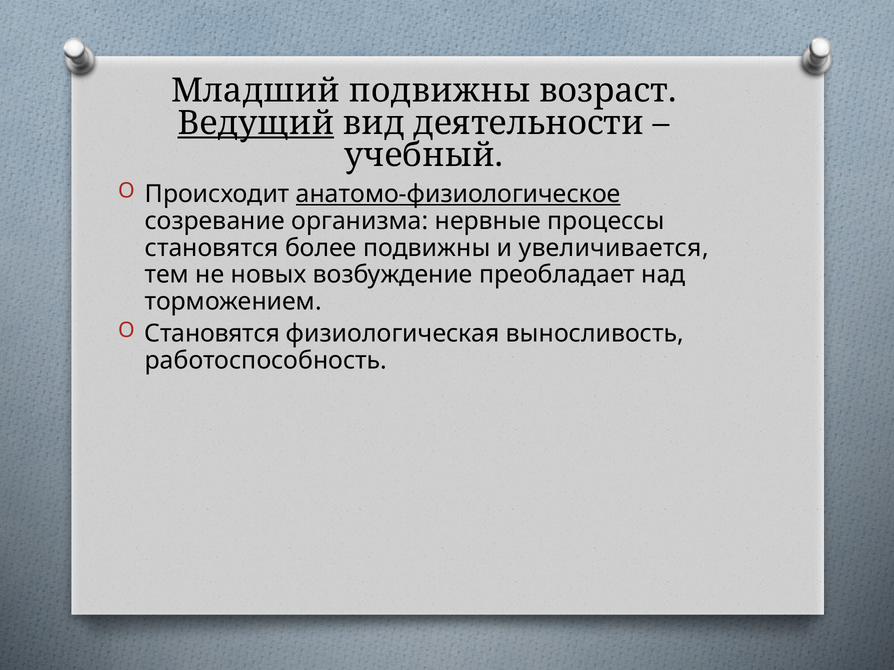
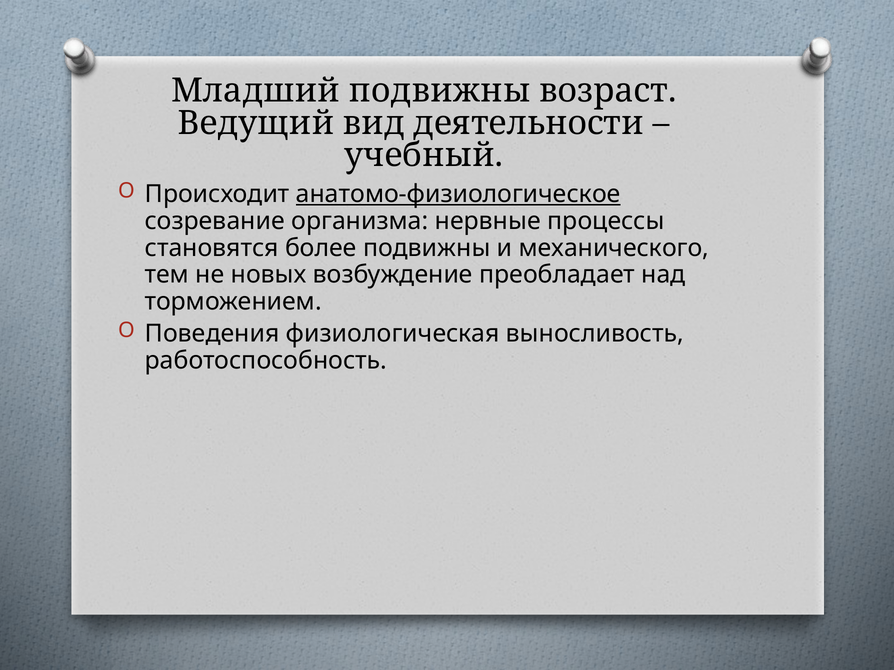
Ведущий underline: present -> none (256, 123)
увеличивается: увеличивается -> механического (614, 248)
Становятся: Становятся -> Поведения (212, 334)
